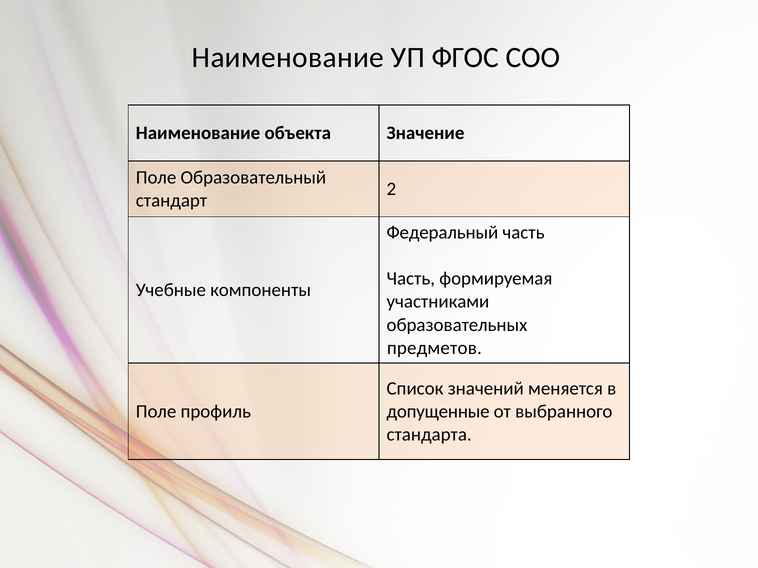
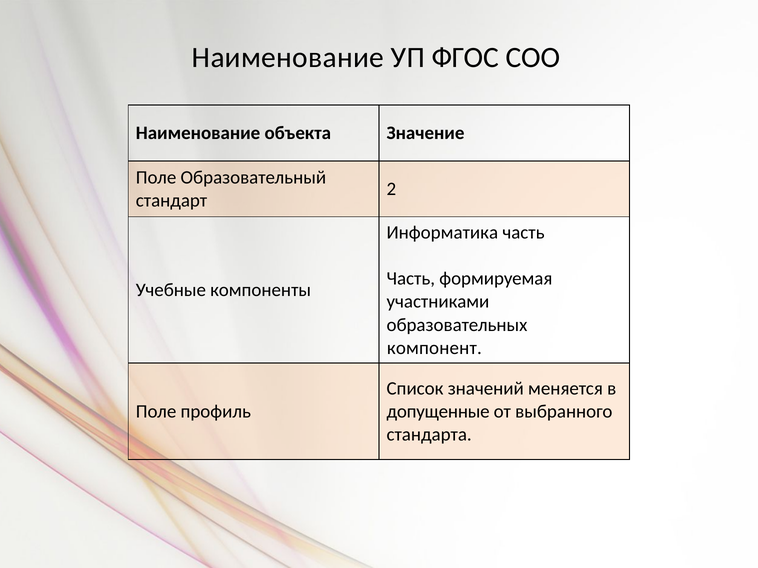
Федеральный: Федеральный -> Информатика (442, 233)
предметов: предметов -> компонент (434, 348)
